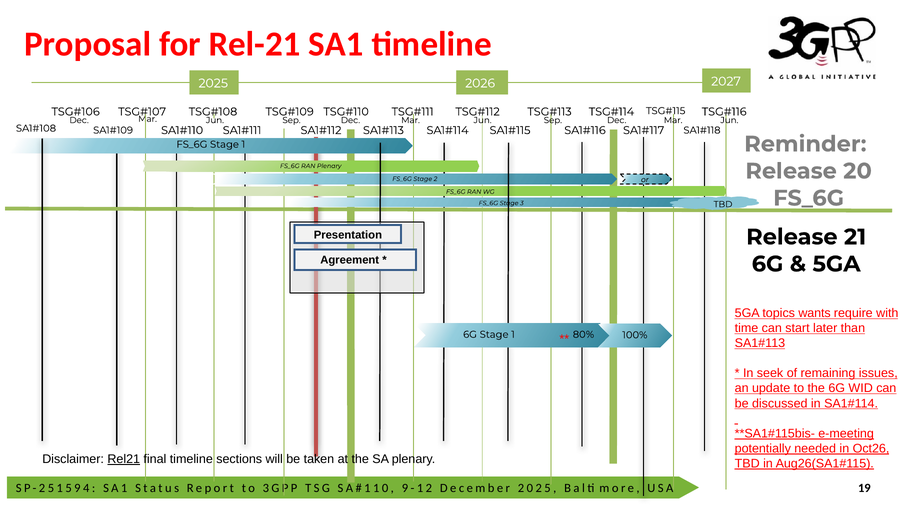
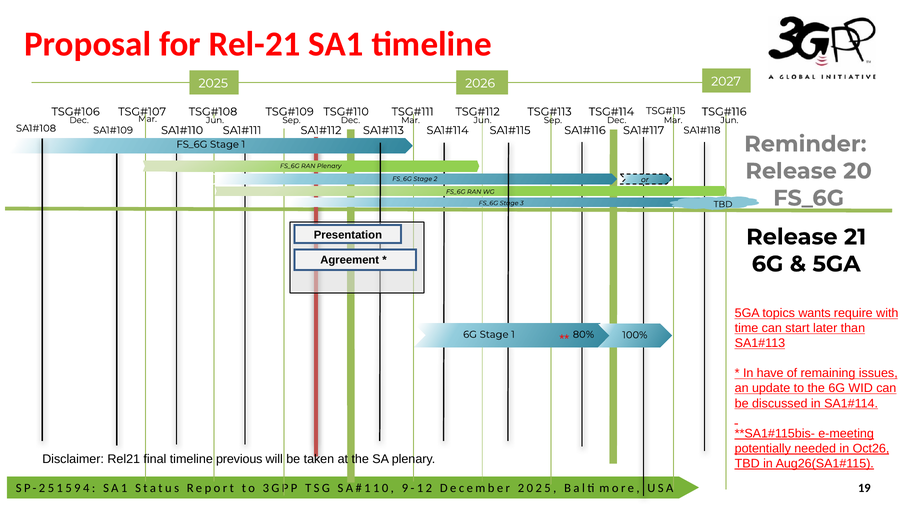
seek: seek -> have (770, 374)
Rel21 underline: present -> none (124, 459)
sections: sections -> previous (239, 459)
